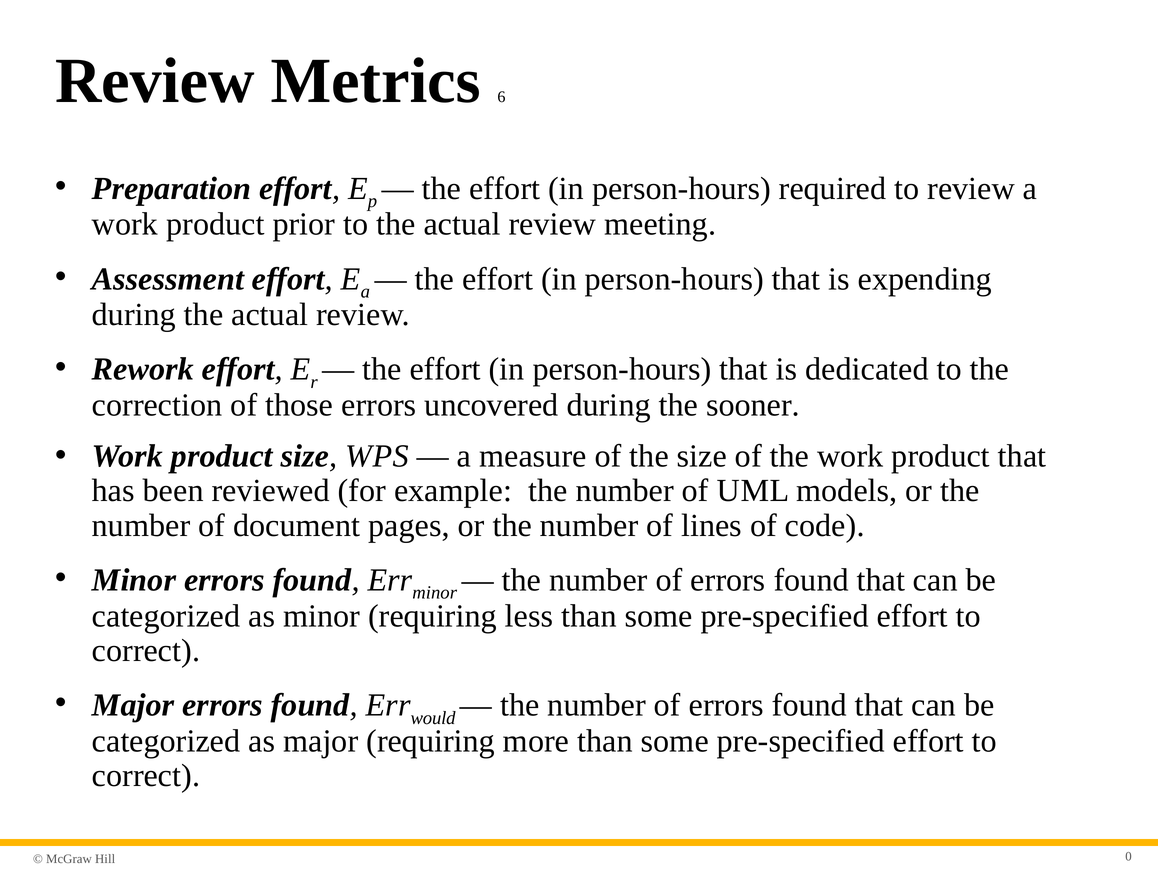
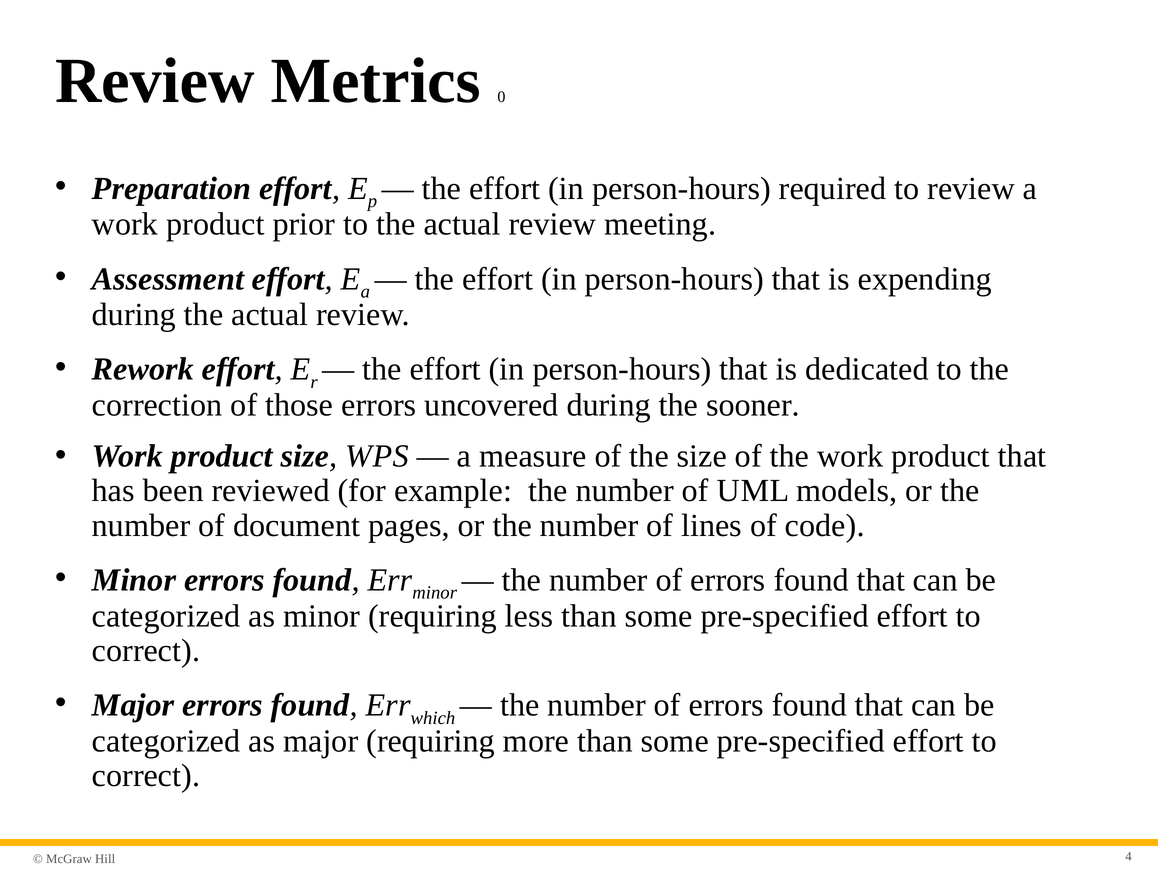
6: 6 -> 0 (501, 97)
would: would -> which (433, 717)
0: 0 -> 4 (1129, 856)
